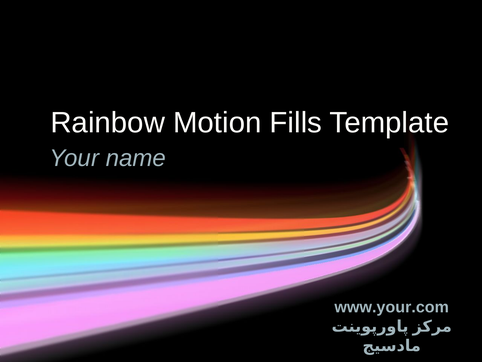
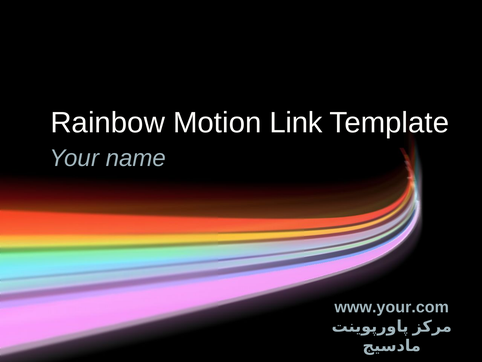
Fills: Fills -> Link (296, 123)
